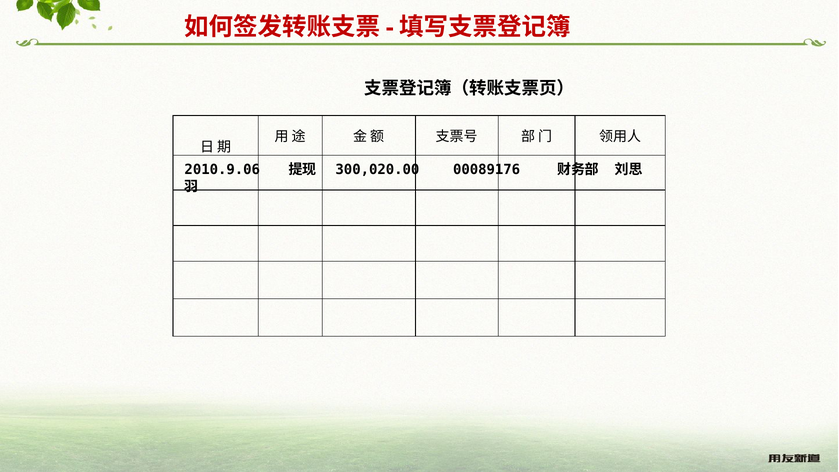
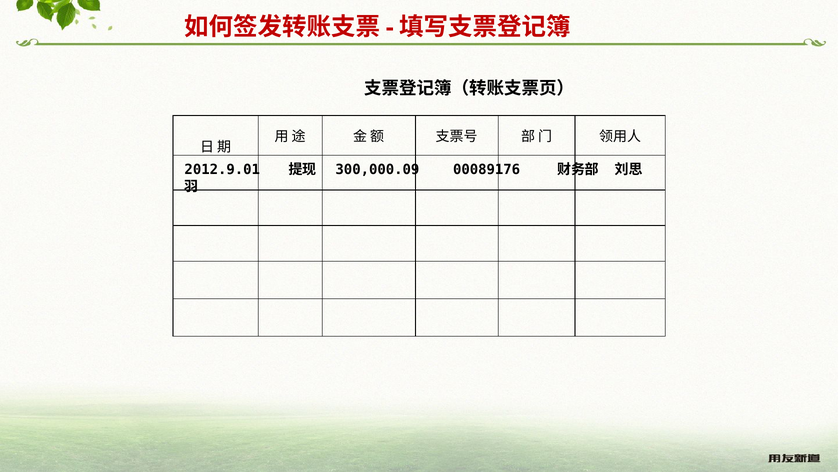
2010.9.06: 2010.9.06 -> 2012.9.01 (222, 170)
300,020.00: 300,020.00 -> 300,000.09 (377, 170)
